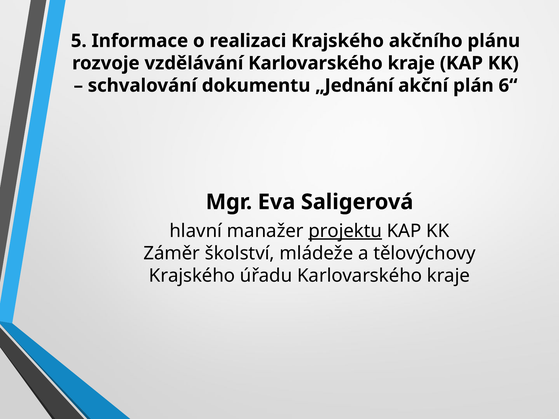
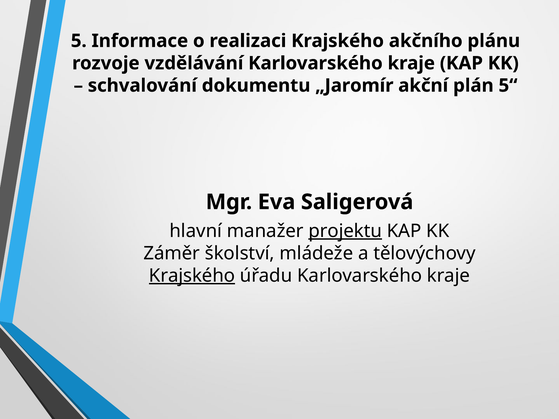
„Jednání: „Jednání -> „Jaromír (354, 86)
6“: 6“ -> 5“ (508, 86)
Krajského underline: none -> present (192, 276)
